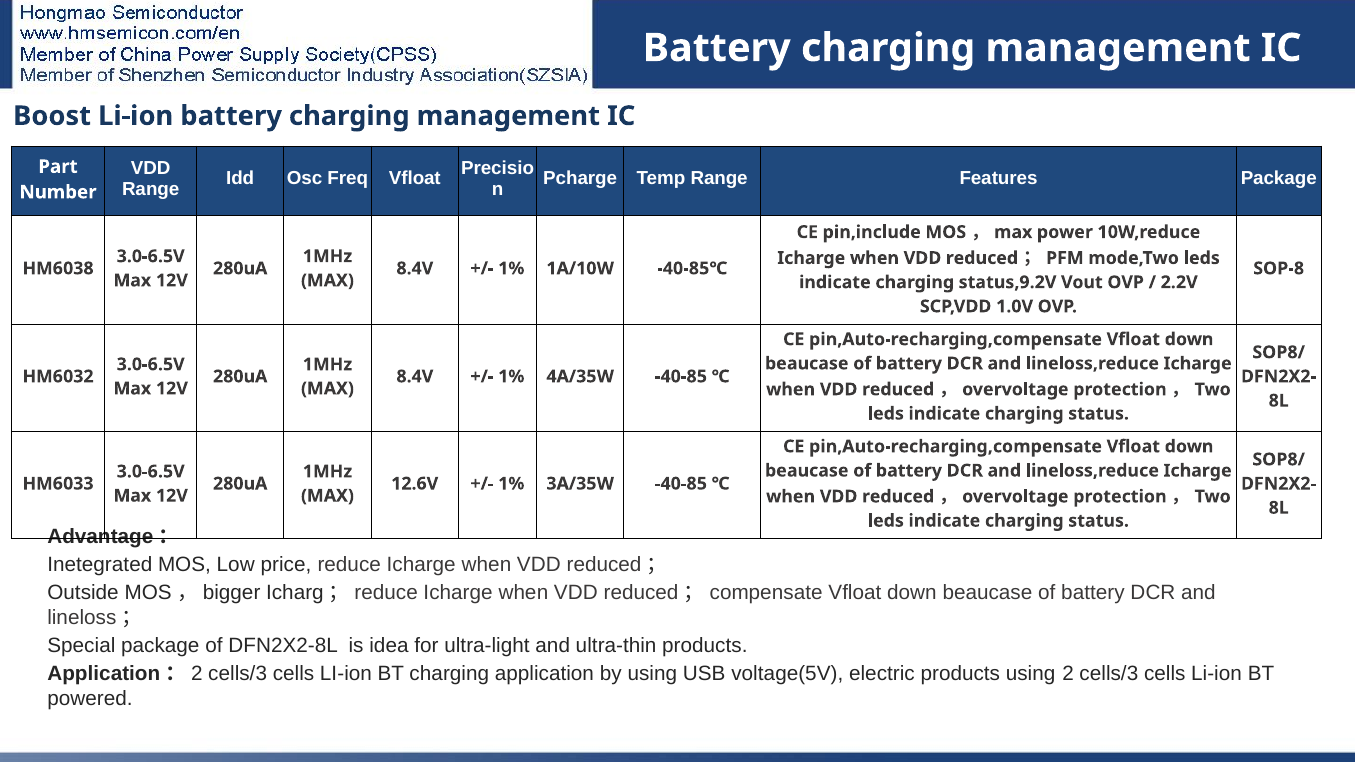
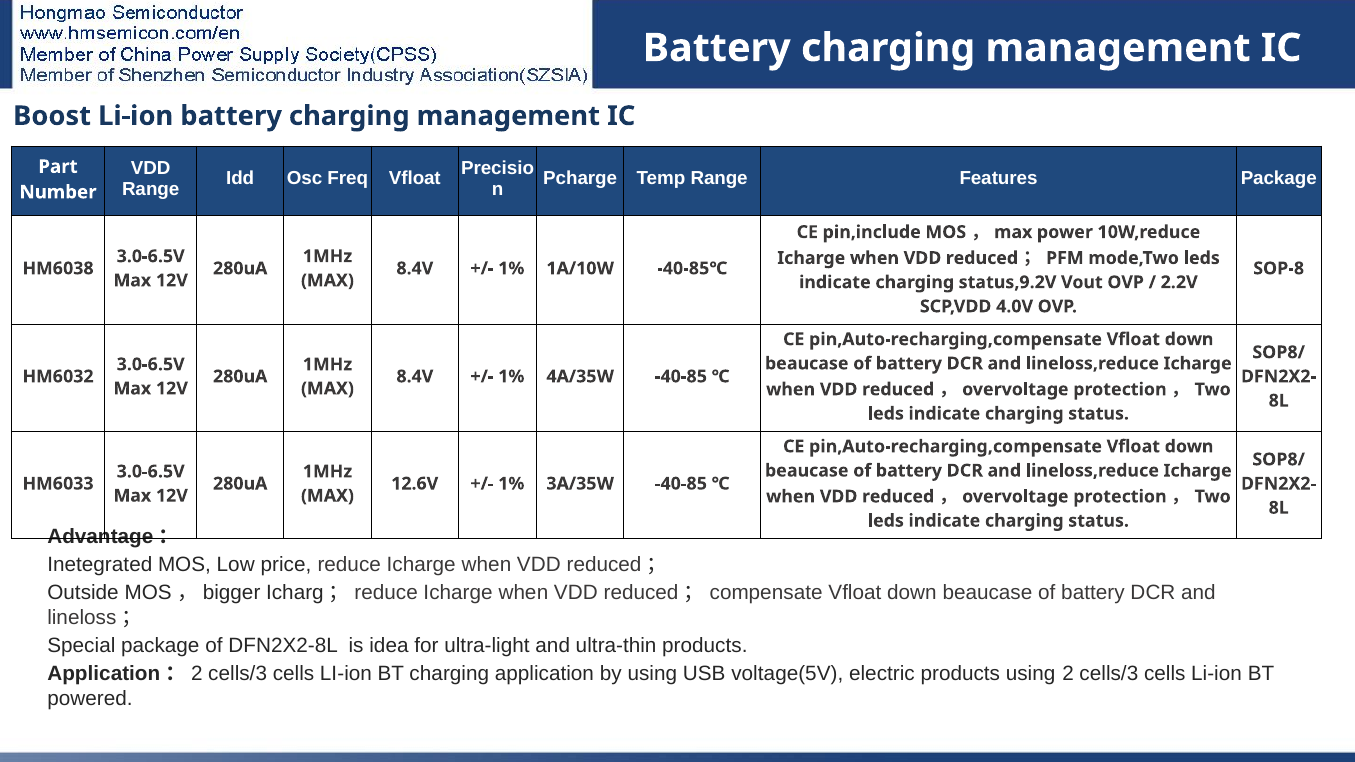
1.0V: 1.0V -> 4.0V (1015, 307)
